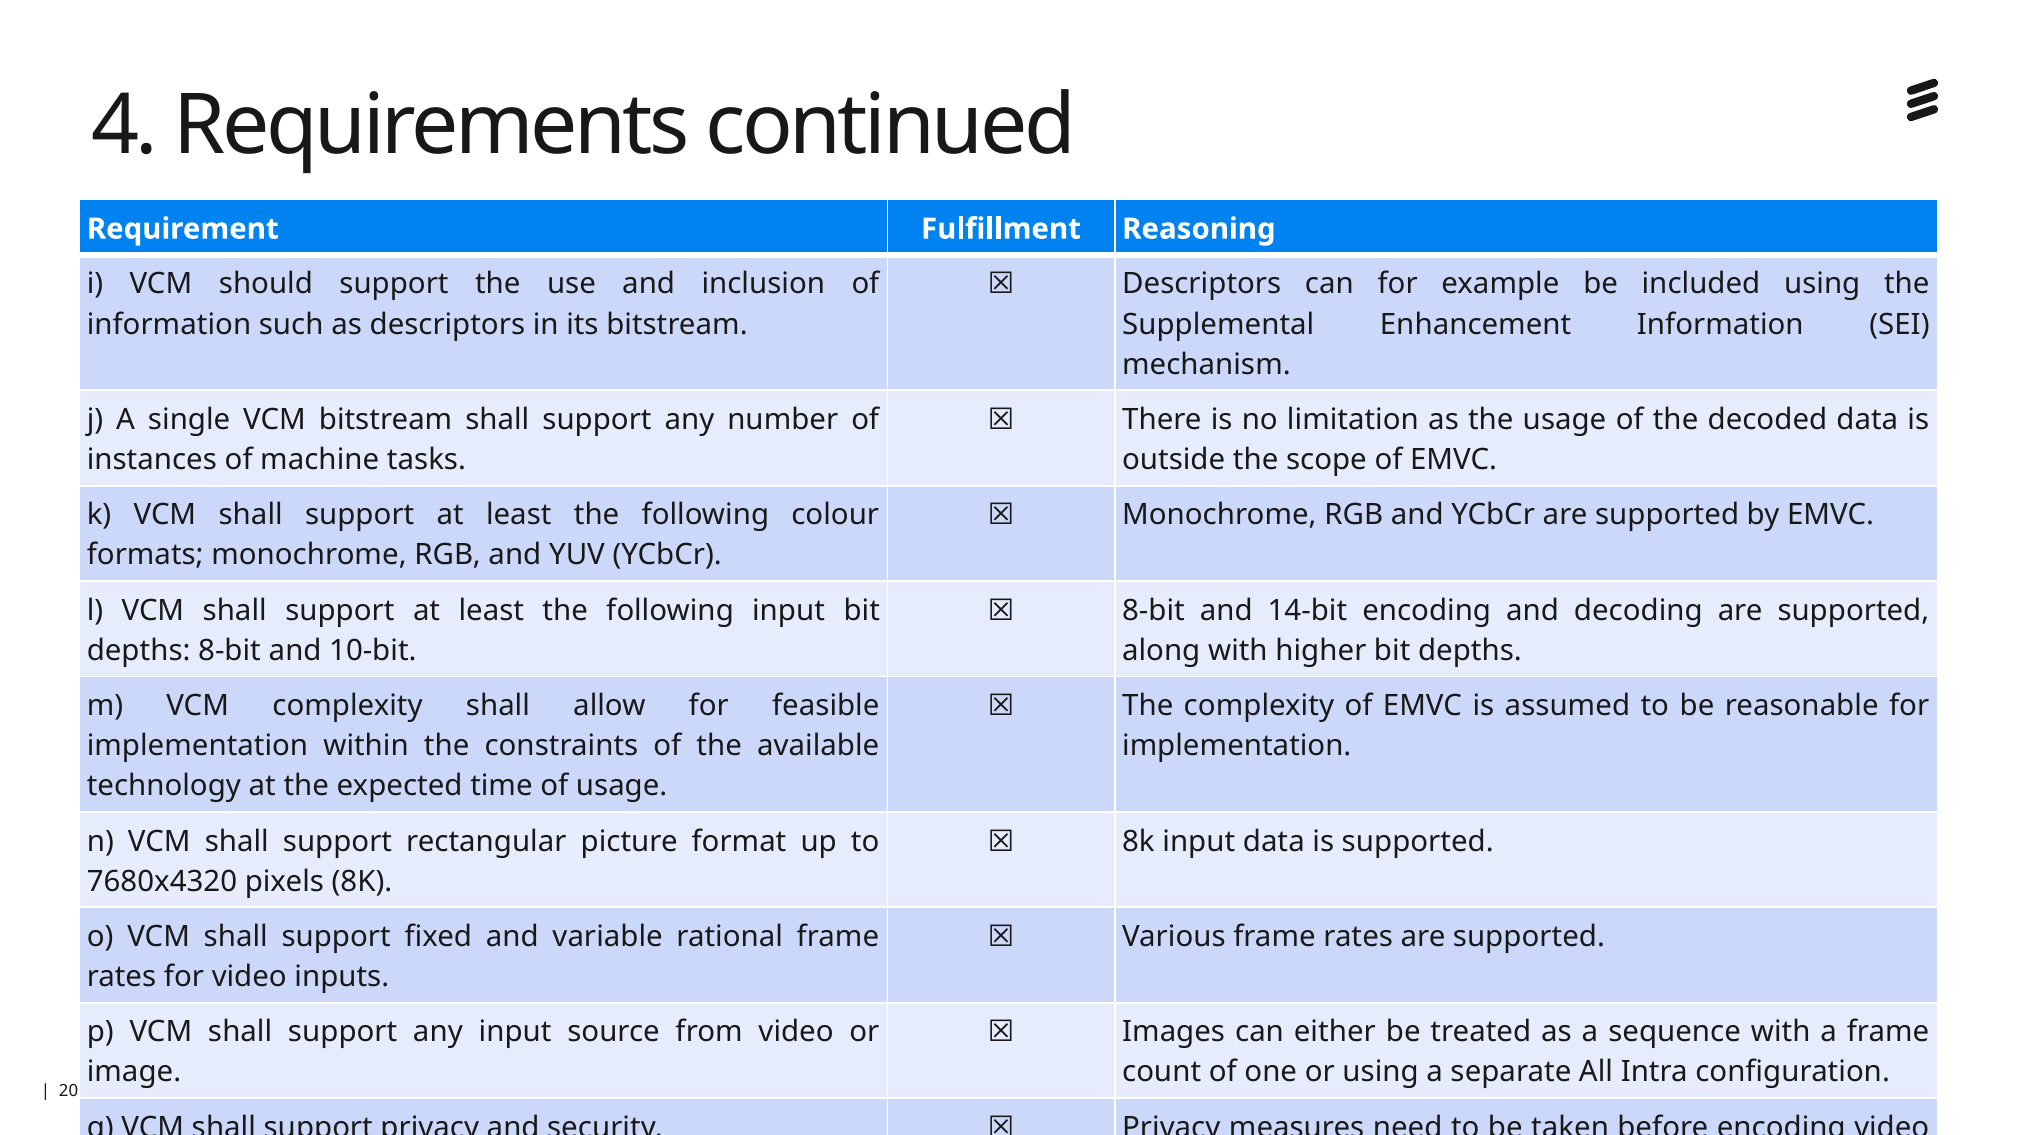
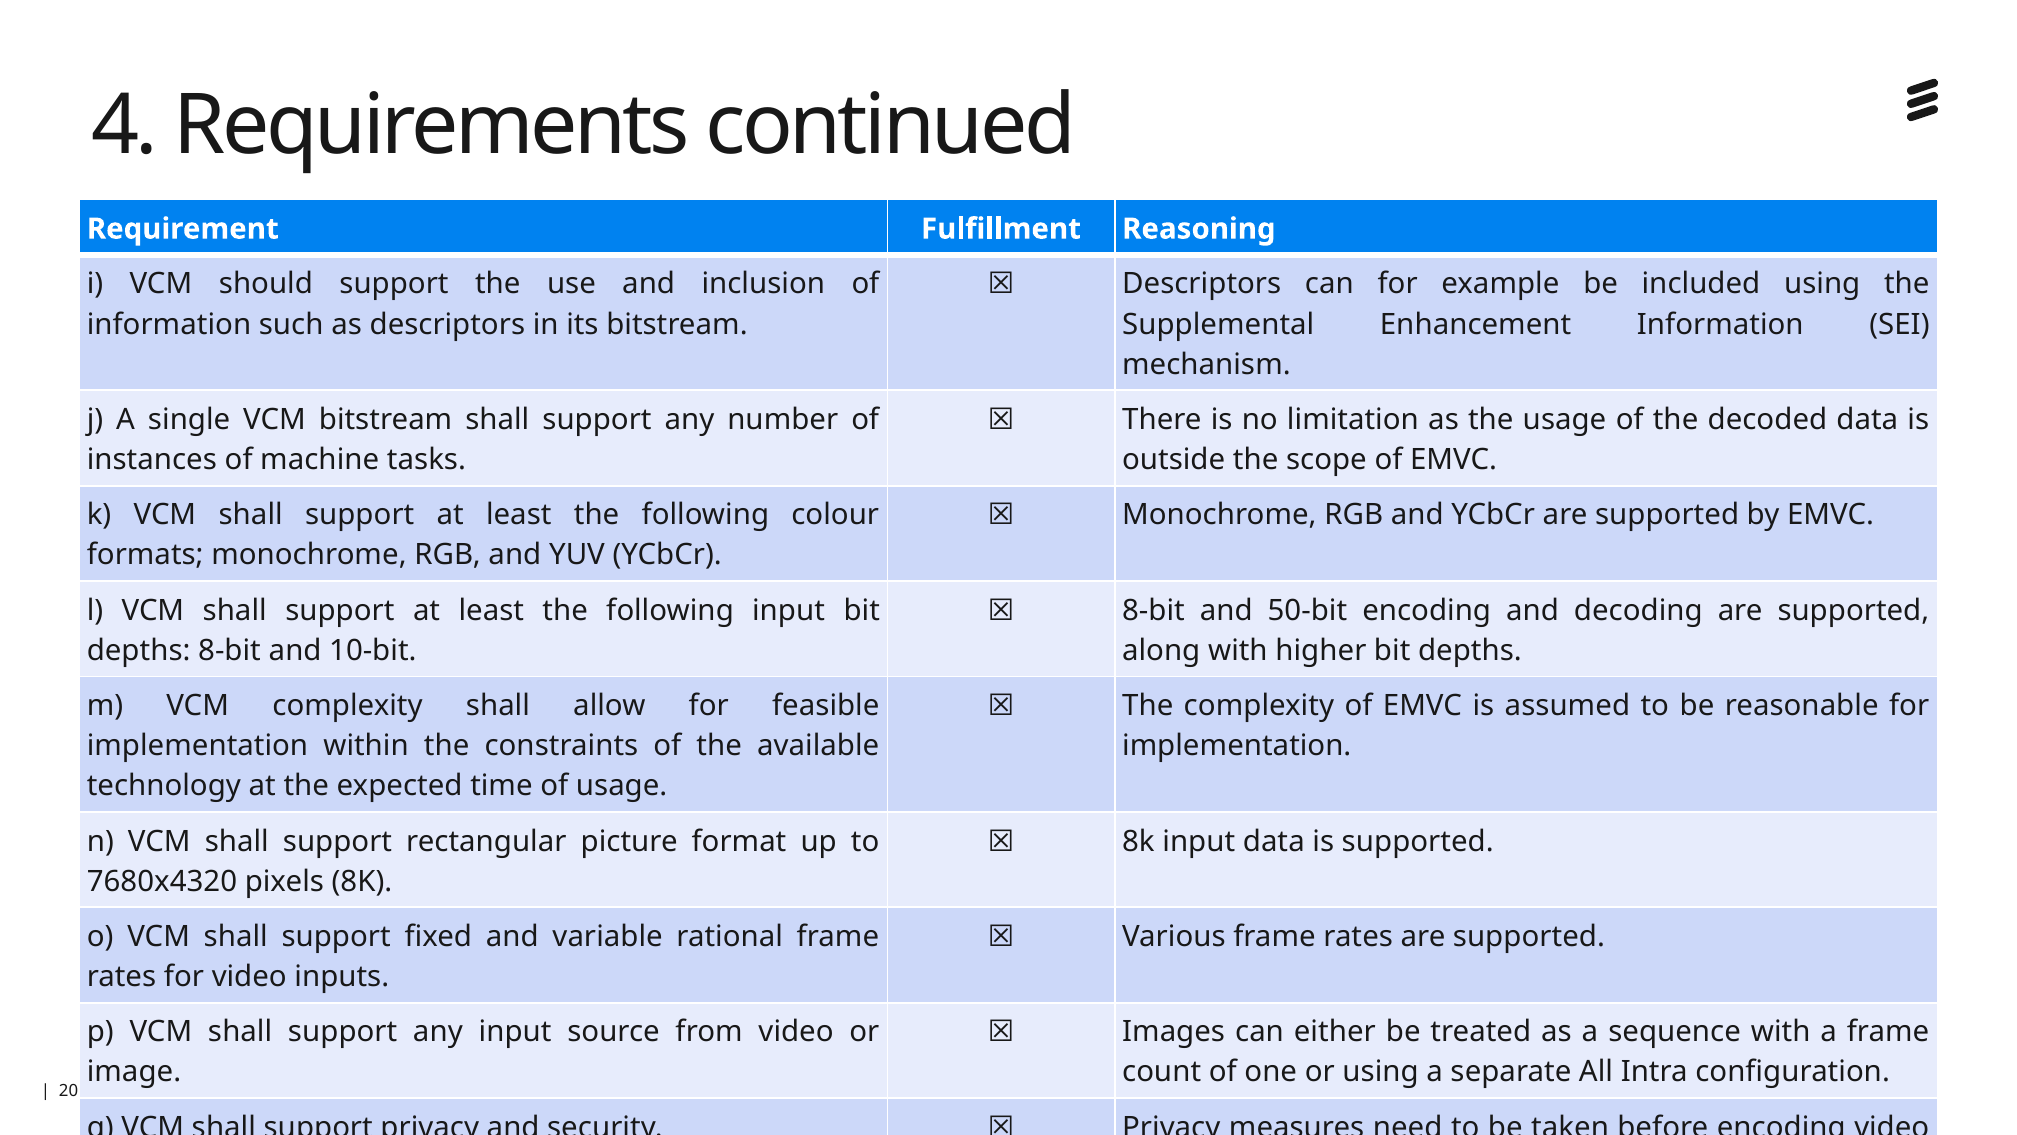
14-bit: 14-bit -> 50-bit (1307, 610)
